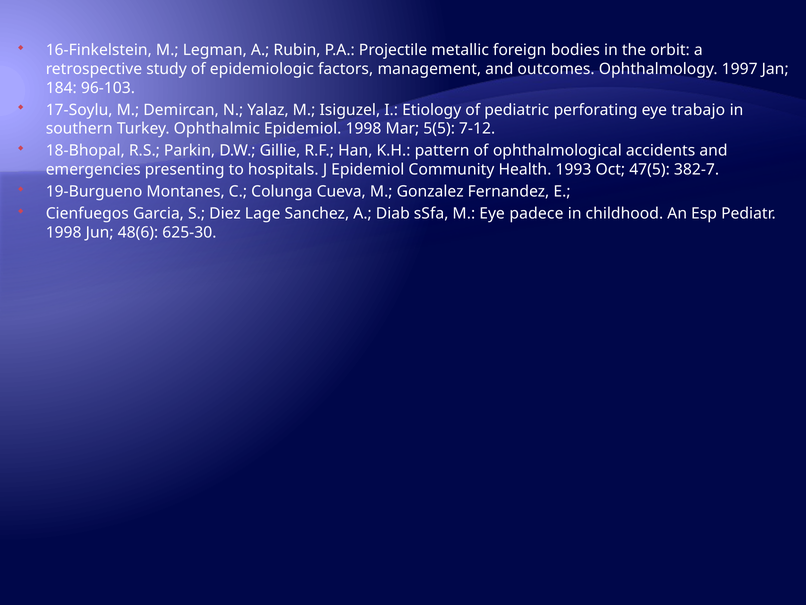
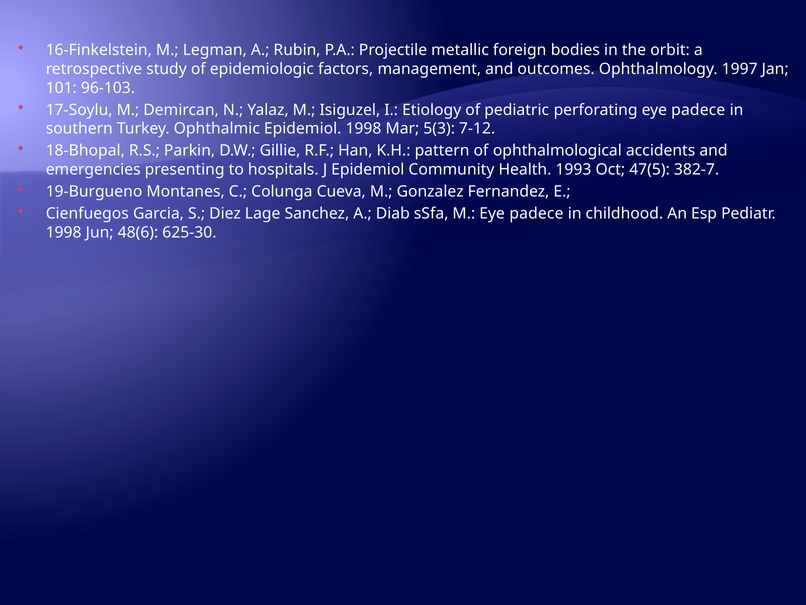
184: 184 -> 101 (61, 88)
perforating eye trabajo: trabajo -> padece (698, 110)
5(5: 5(5 -> 5(3 (439, 129)
